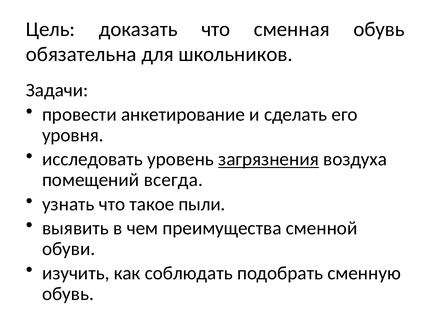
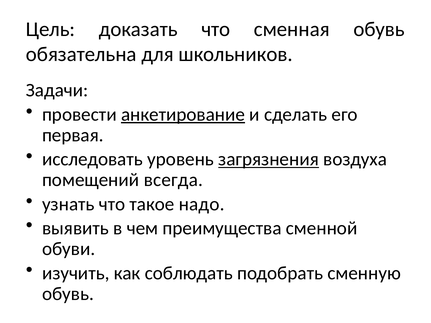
анкетирование underline: none -> present (183, 115)
уровня: уровня -> первая (73, 135)
пыли: пыли -> надо (202, 204)
